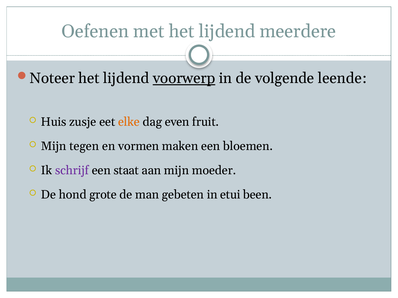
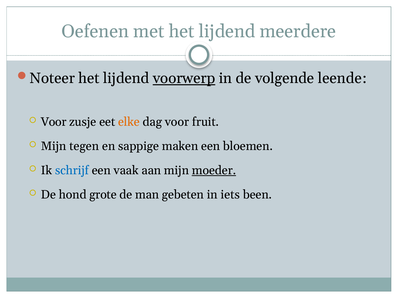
Huis: Huis -> Voor (54, 122)
dag even: even -> voor (177, 122)
vormen: vormen -> sappige (139, 146)
schrijf colour: purple -> blue (72, 171)
staat: staat -> vaak (126, 171)
moeder underline: none -> present (214, 171)
etui: etui -> iets (230, 195)
